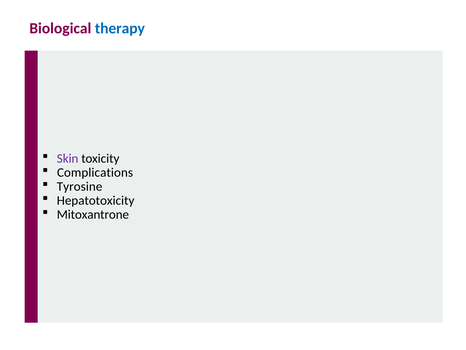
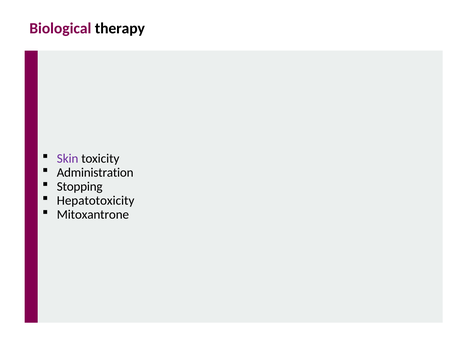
therapy colour: blue -> black (120, 28)
Complications: Complications -> Administration (95, 172)
Tyrosine: Tyrosine -> Stopping (80, 186)
